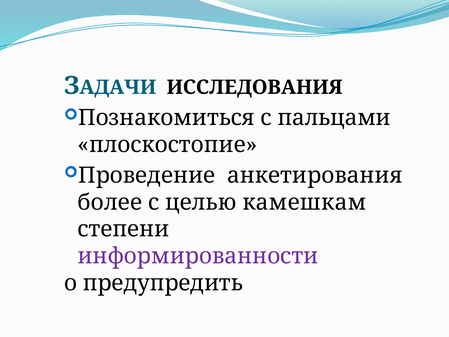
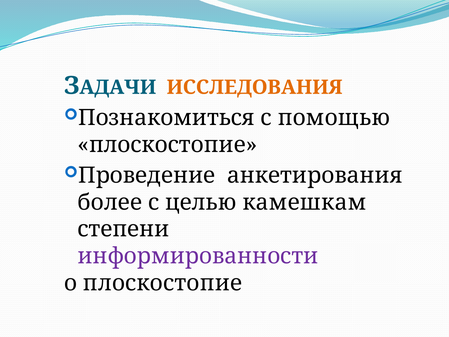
ИССЛЕДОВАНИЯ colour: black -> orange (255, 87)
пальцами: пальцами -> помощью (334, 118)
о предупредить: предупредить -> плоскостопие (163, 283)
